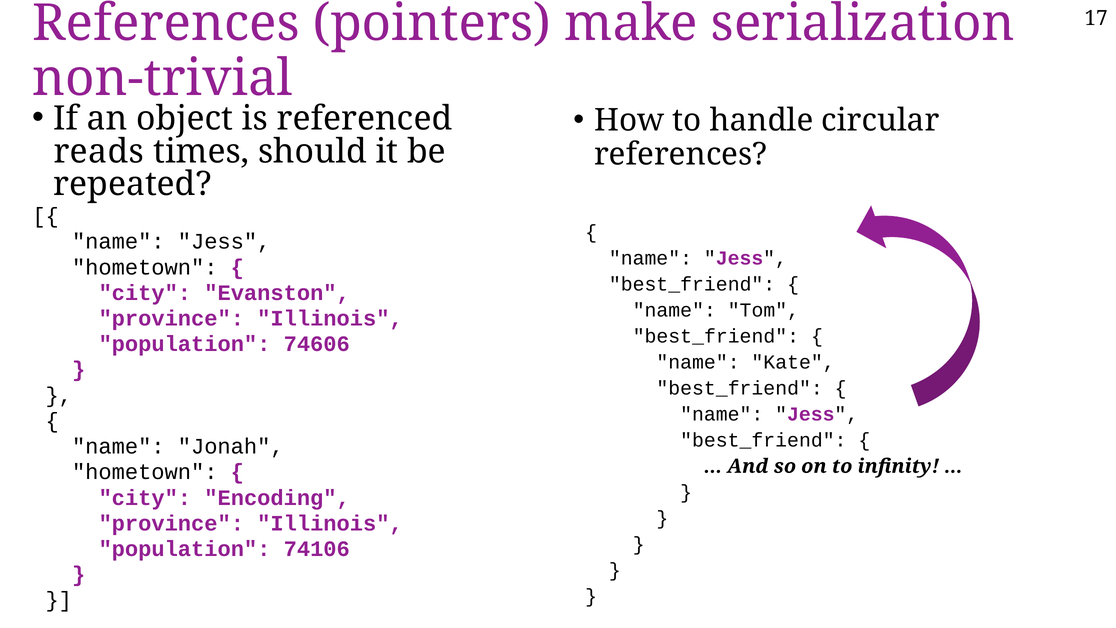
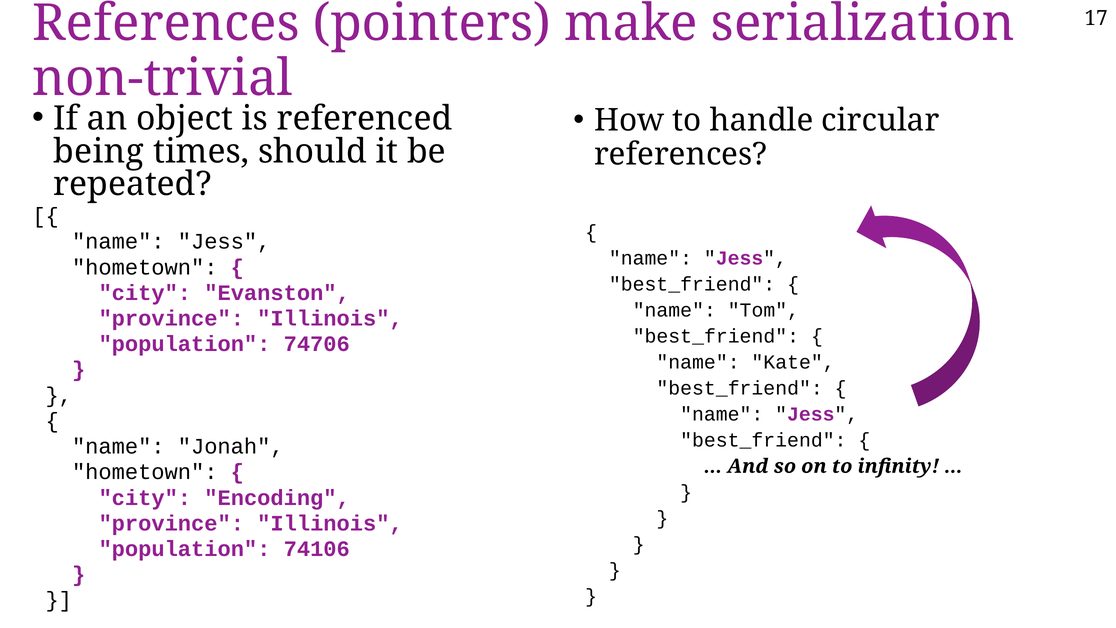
reads: reads -> being (99, 151)
74606: 74606 -> 74706 (317, 344)
